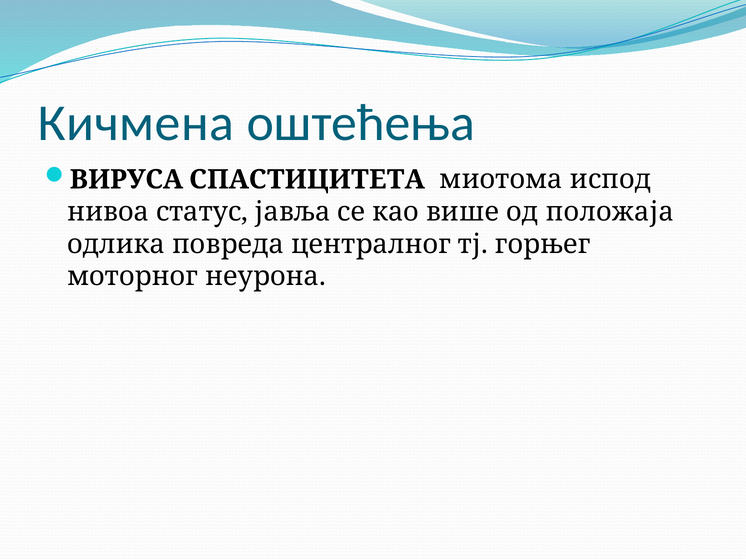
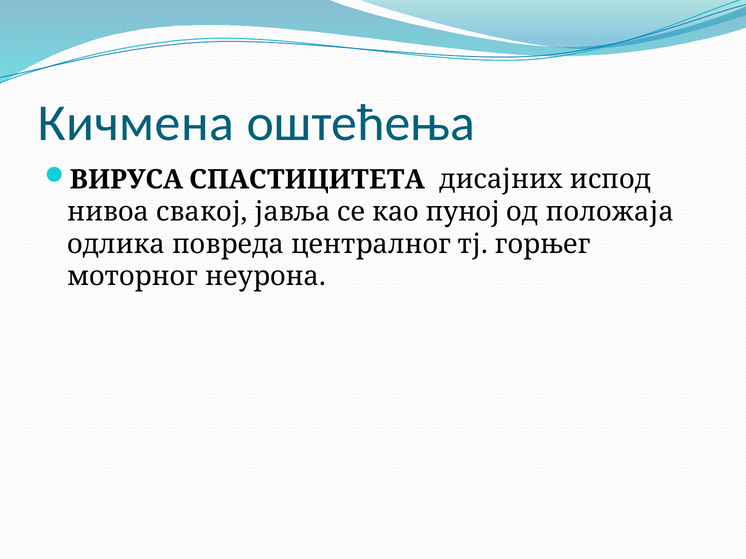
миотома: миотома -> дисајних (501, 180)
статус: статус -> свакој (202, 212)
више: више -> пуној (463, 212)
